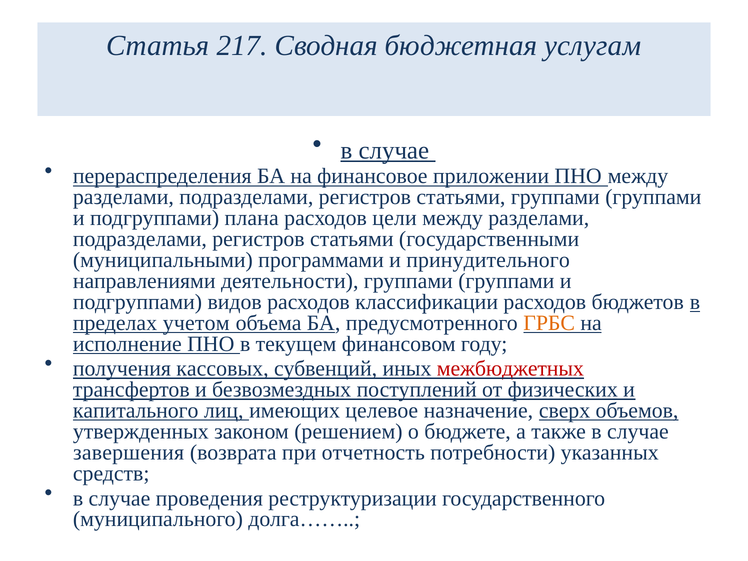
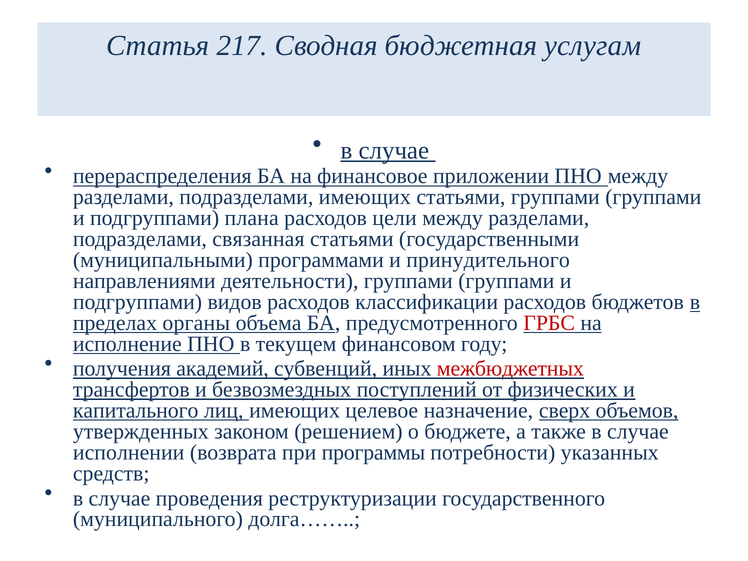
регистров: регистров -> имеющих (365, 197)
регистров: регистров -> связанная (258, 239)
учетом: учетом -> органы (196, 323)
ГРБС colour: orange -> red (549, 323)
кассовых: кассовых -> академий (223, 369)
завершения: завершения -> исполнении (129, 452)
отчетность: отчетность -> программы (373, 452)
